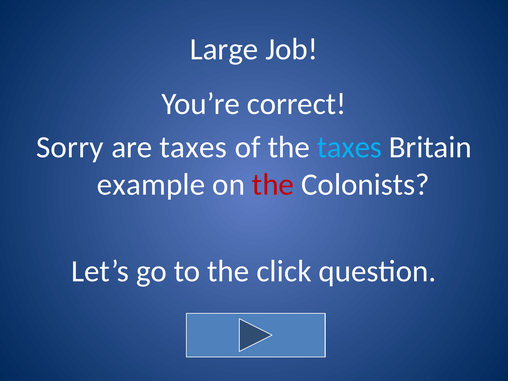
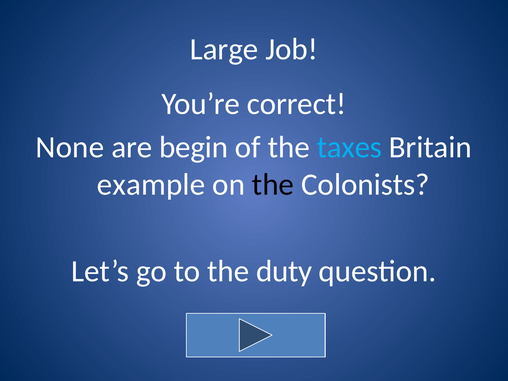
Sorry: Sorry -> None (70, 147)
are taxes: taxes -> begin (194, 147)
the colour: red -> black (273, 184)
click: click -> duty (284, 271)
